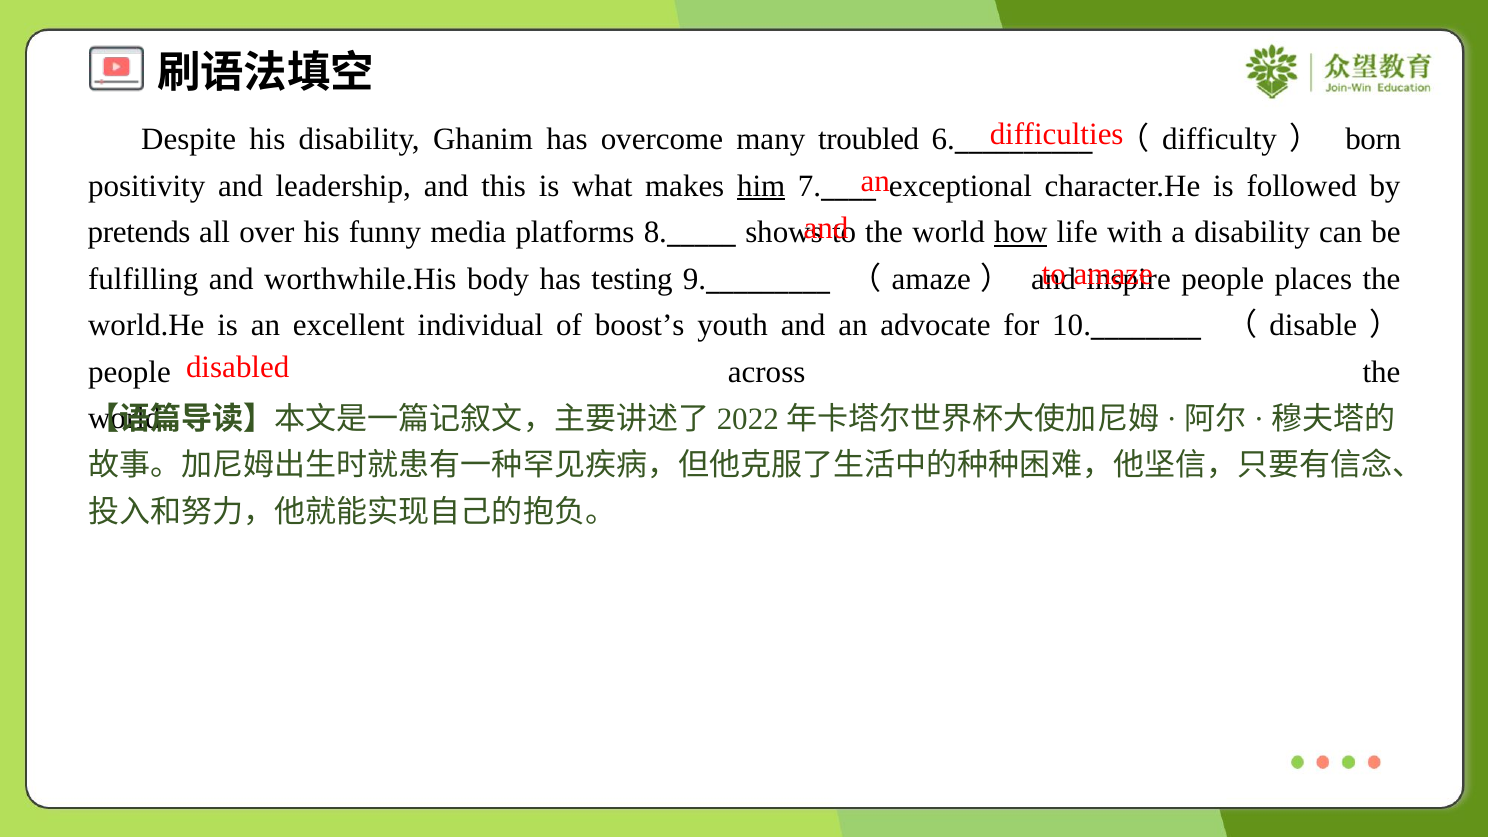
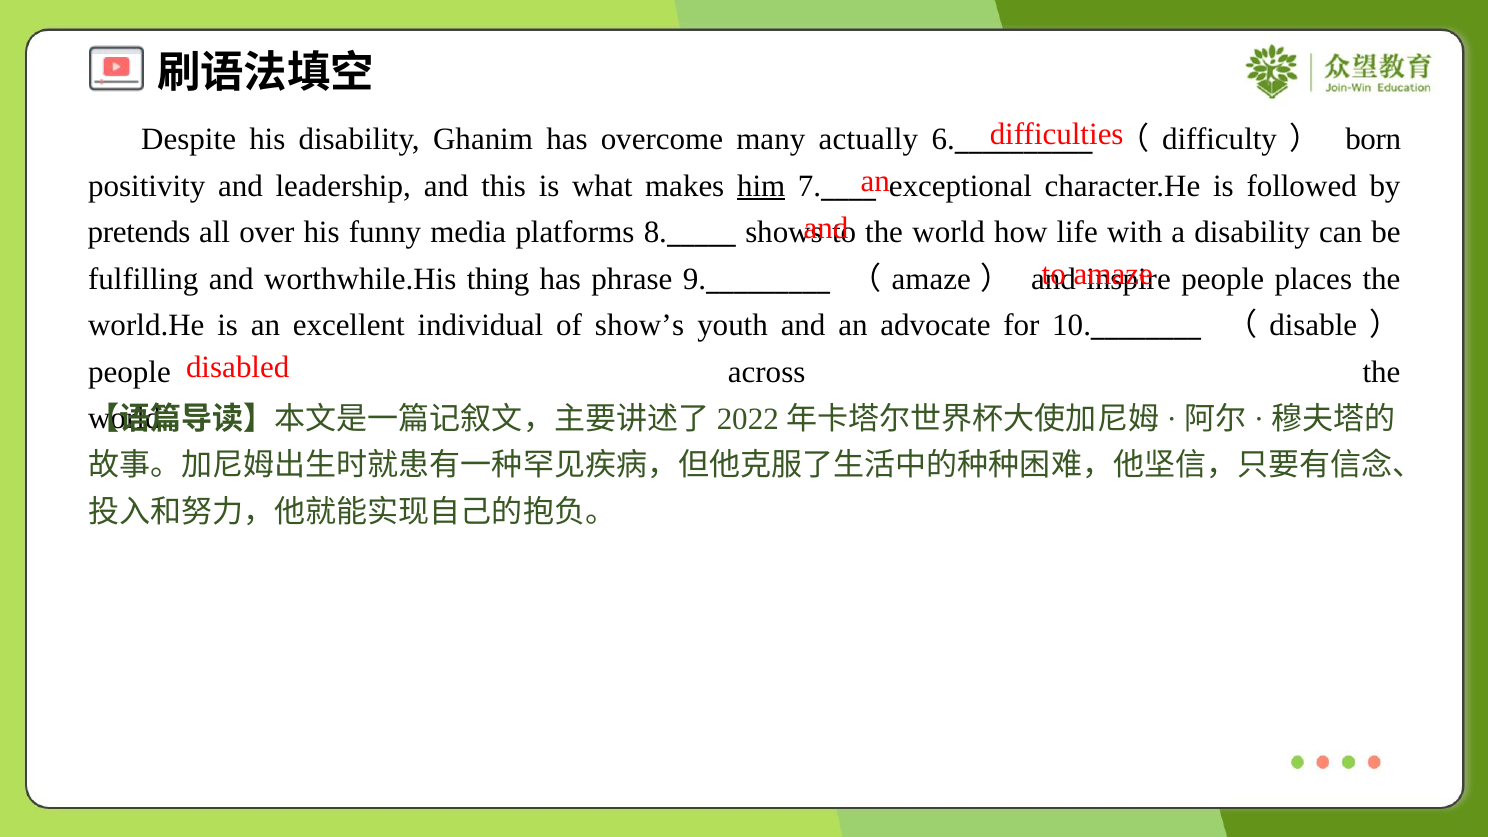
troubled: troubled -> actually (868, 139)
how underline: present -> none (1021, 232)
body: body -> thing (498, 279)
testing: testing -> phrase (632, 279)
boost’s: boost’s -> show’s (640, 325)
